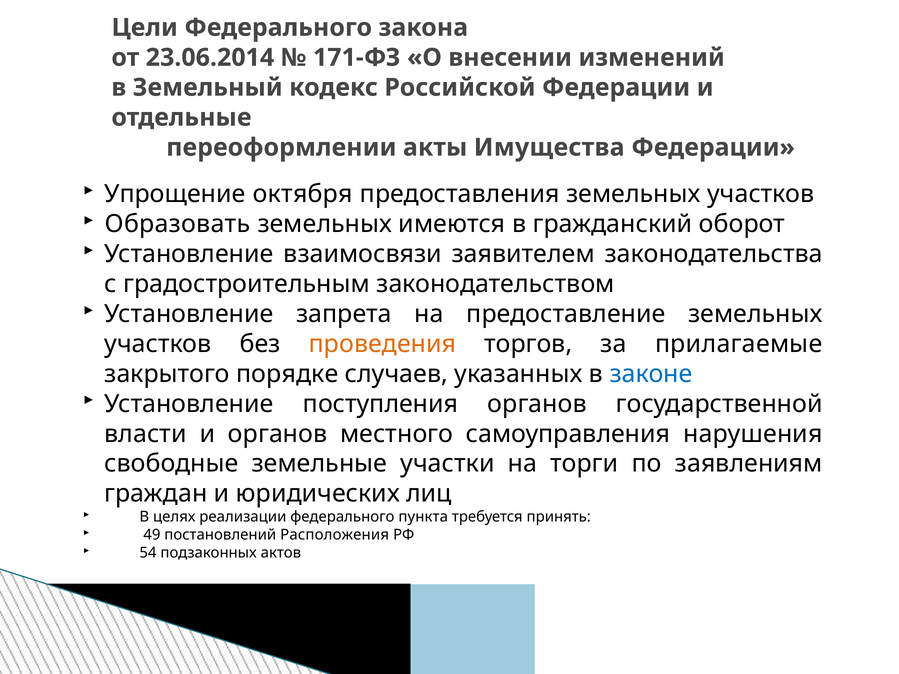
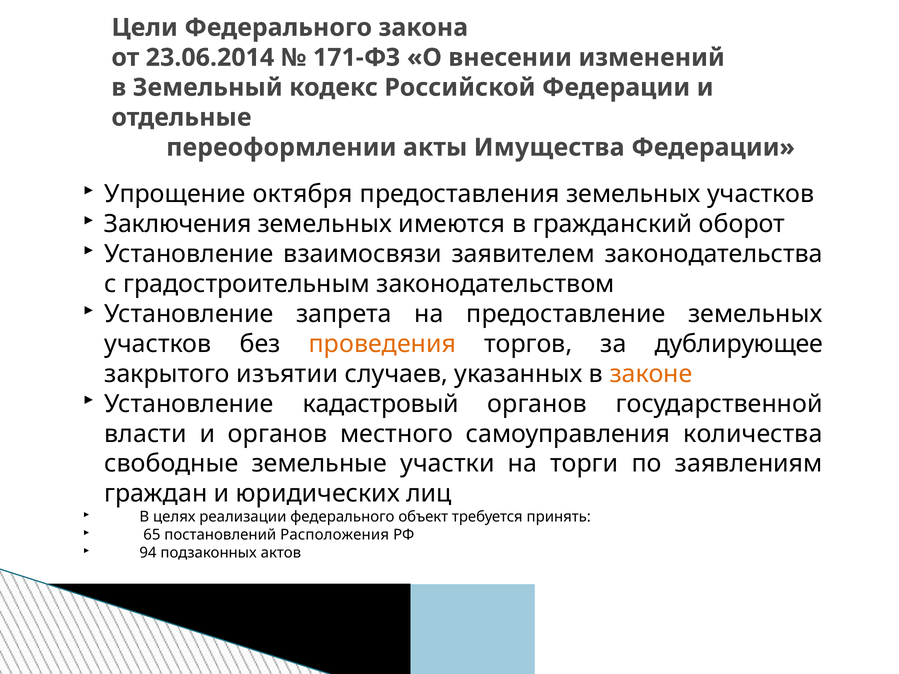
Образовать: Образовать -> Заключения (178, 224)
прилагаемые: прилагаемые -> дублирующее (739, 344)
порядке: порядке -> изъятии (287, 374)
законе colour: blue -> orange (651, 374)
поступления: поступления -> кадастровый (381, 404)
нарушения: нарушения -> количества (753, 434)
пункта: пункта -> объект (423, 517)
49: 49 -> 65 (152, 535)
54: 54 -> 94 (148, 553)
